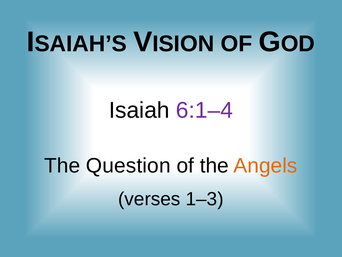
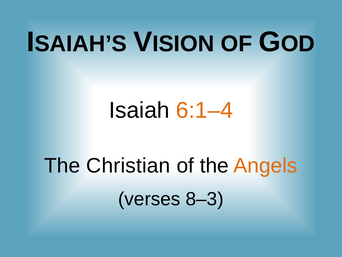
6:1–4 colour: purple -> orange (204, 110)
Question: Question -> Christian (128, 165)
1–3: 1–3 -> 8–3 (205, 199)
